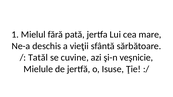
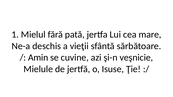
Tatăl: Tatăl -> Amin (38, 58)
